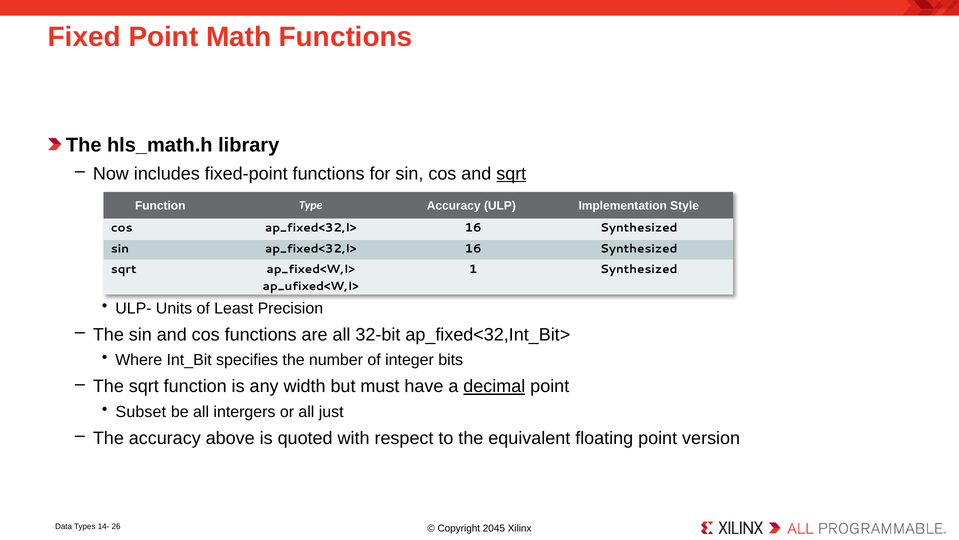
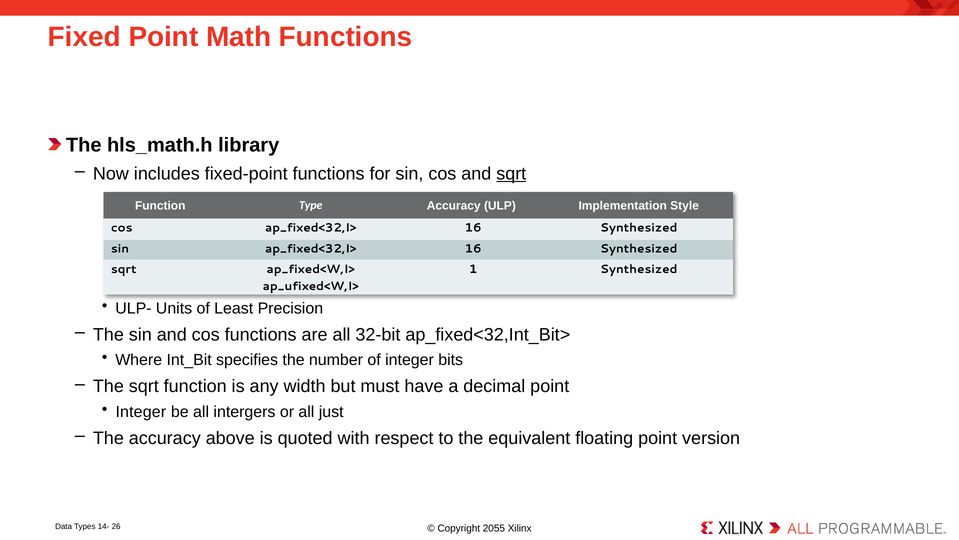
decimal underline: present -> none (494, 386)
Subset: Subset -> Integer (141, 412)
2045: 2045 -> 2055 (494, 528)
